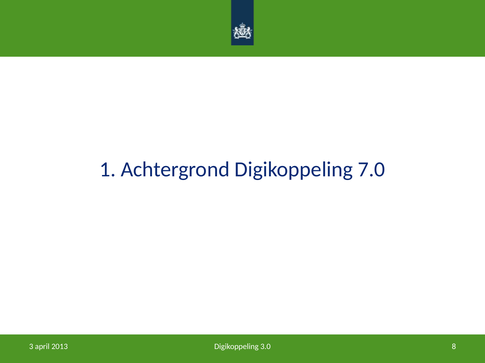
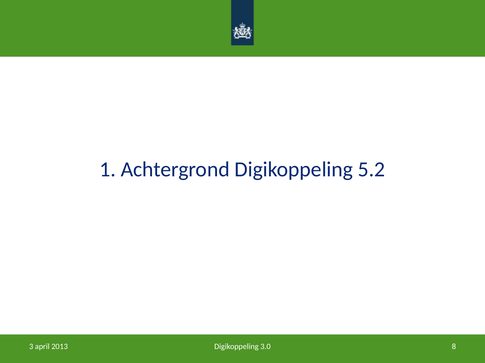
7.0: 7.0 -> 5.2 (372, 170)
